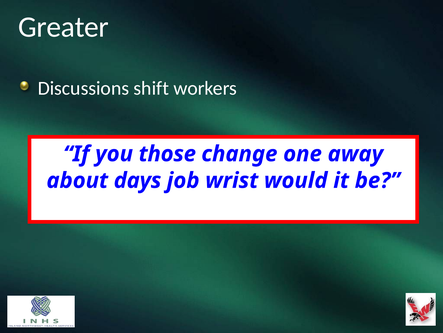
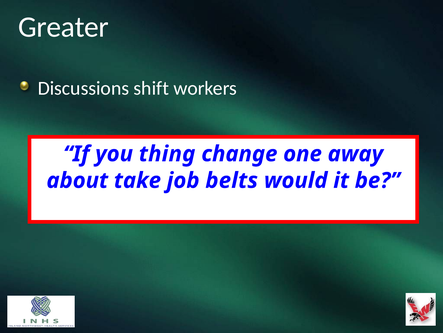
those: those -> thing (167, 154)
days: days -> take (137, 180)
wrist: wrist -> belts (232, 180)
